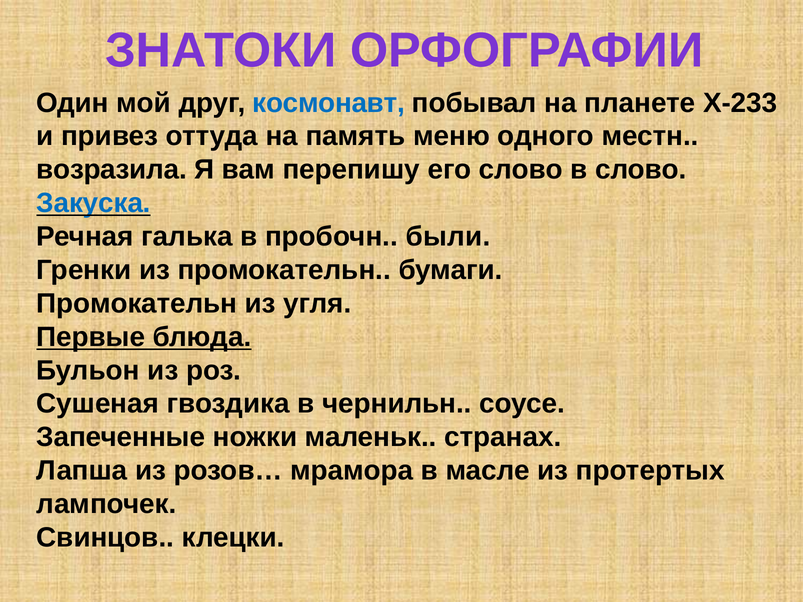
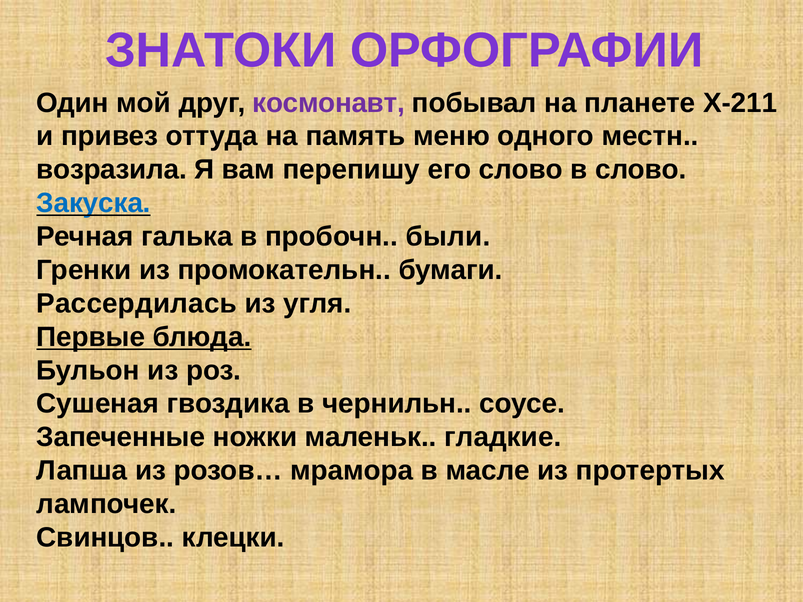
космонавт colour: blue -> purple (329, 103)
Х-233: Х-233 -> Х-211 (740, 103)
Промокательн: Промокательн -> Рассердилась (137, 304)
странах: странах -> гладкие (503, 437)
